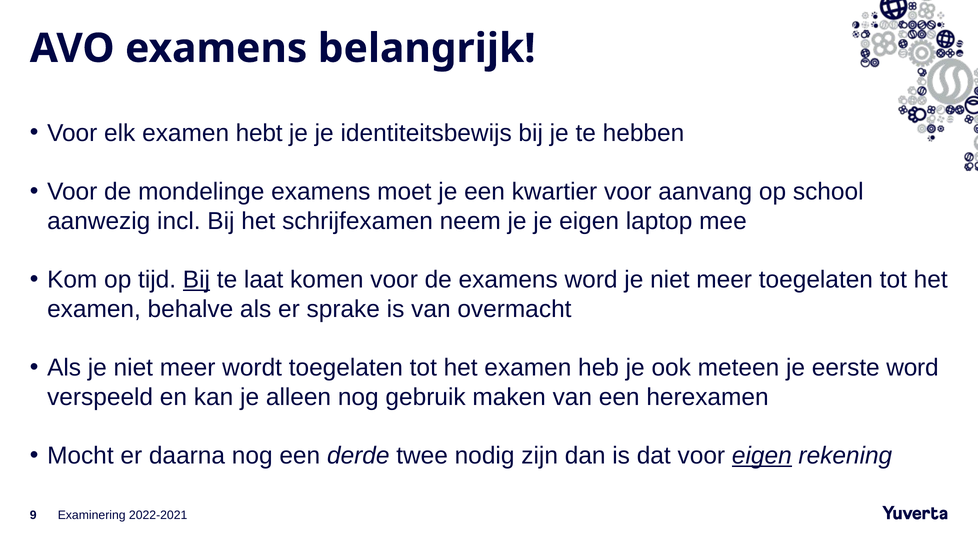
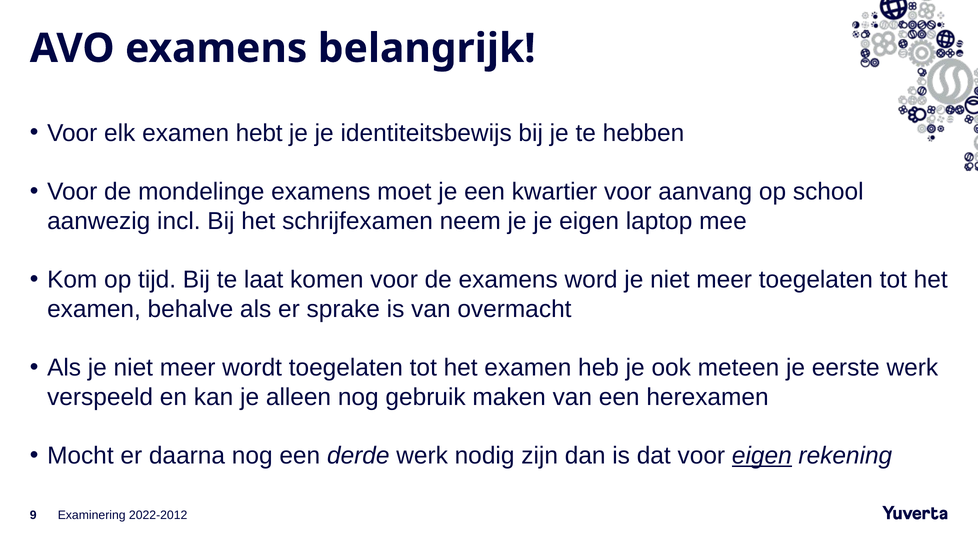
Bij underline: present -> none (196, 280)
eerste word: word -> werk (912, 368)
derde twee: twee -> werk (422, 456)
2022-2021: 2022-2021 -> 2022-2012 (158, 516)
